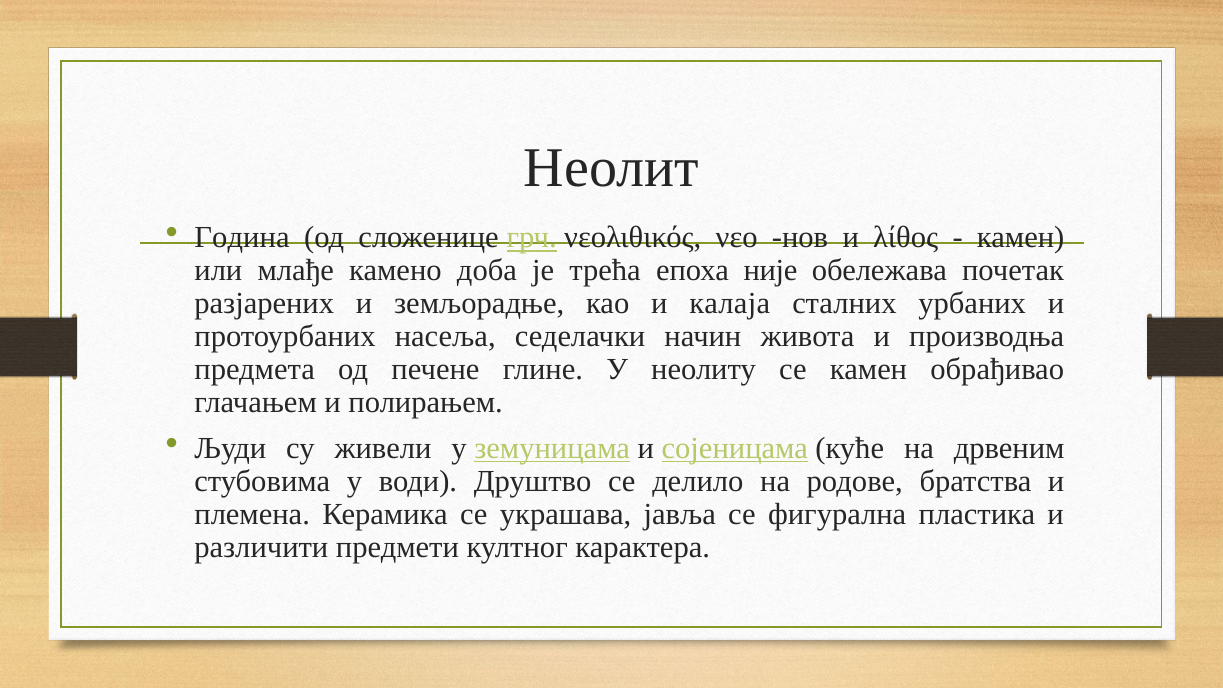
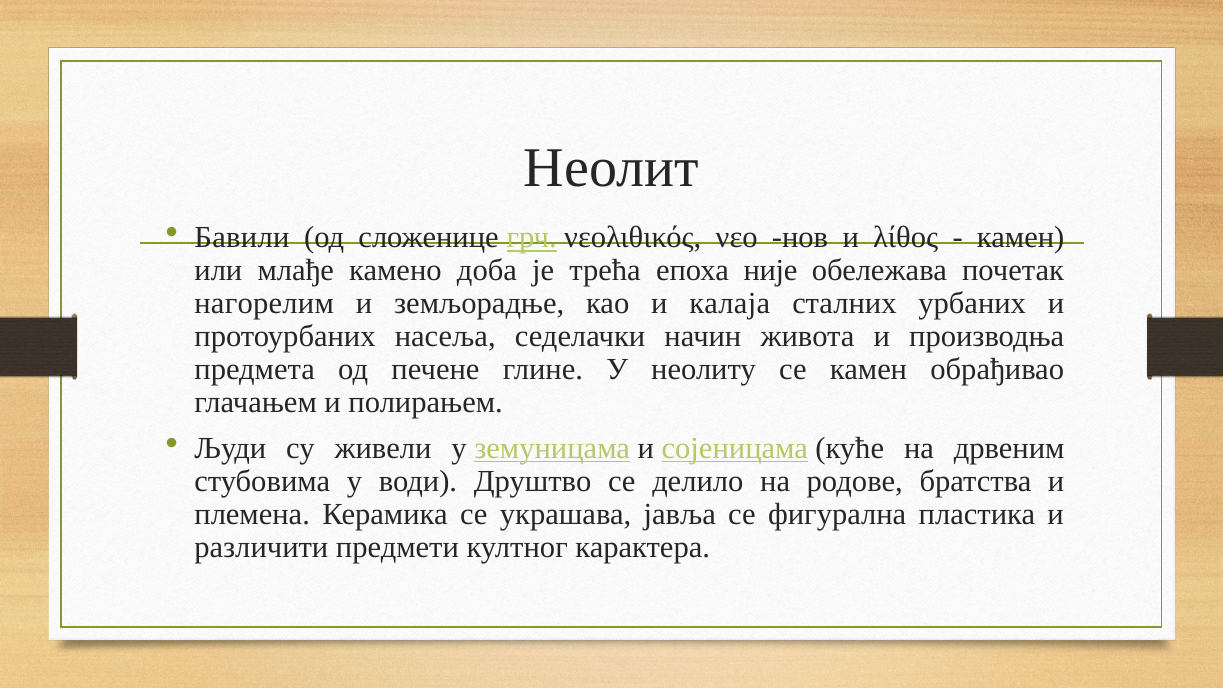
Година: Година -> Бавили (242, 238)
разјарених: разјарених -> нагорелим (264, 304)
